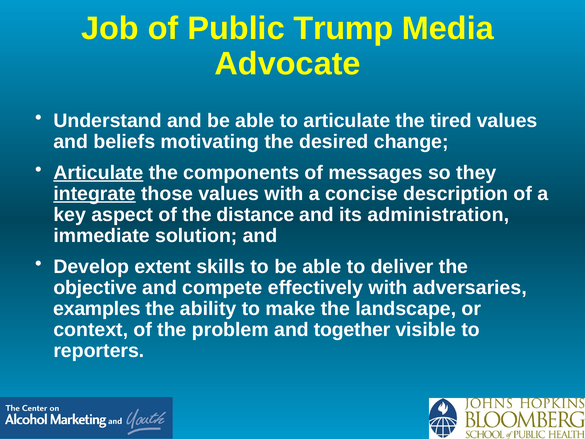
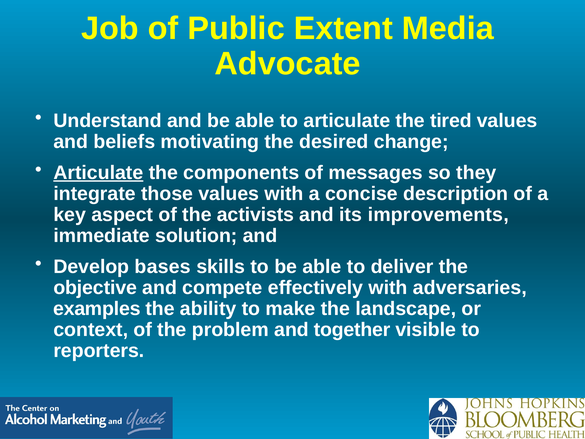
Trump: Trump -> Extent (343, 29)
integrate underline: present -> none (95, 194)
distance: distance -> activists (255, 215)
administration: administration -> improvements (438, 215)
extent: extent -> bases (163, 266)
